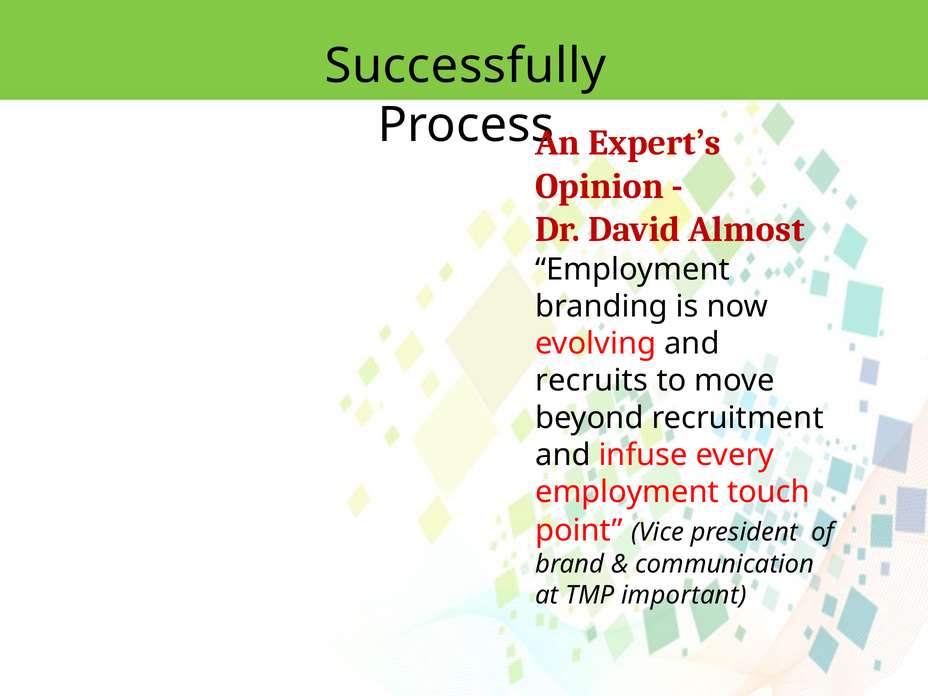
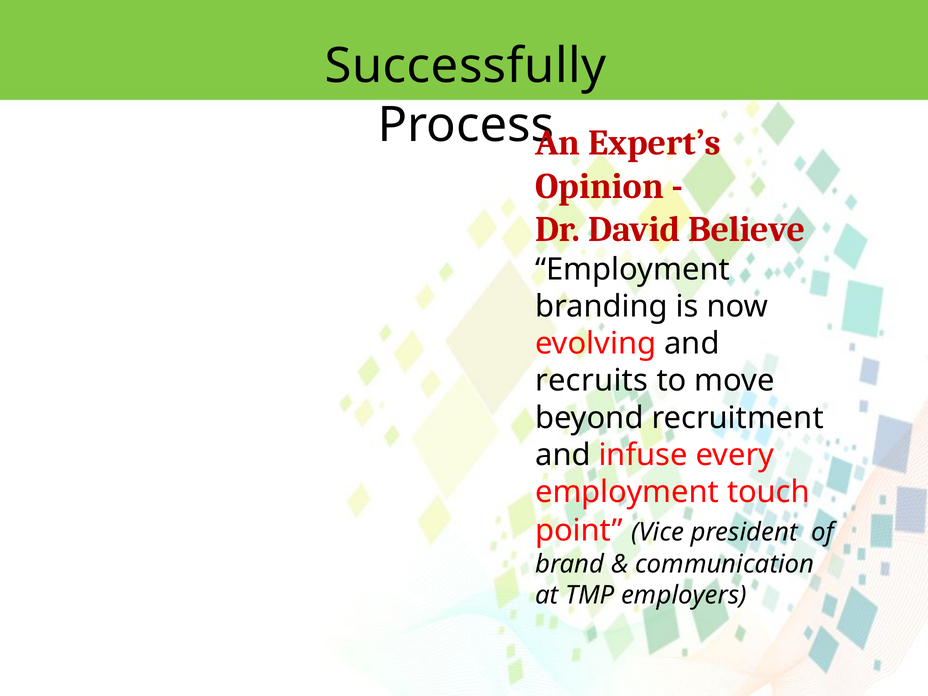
Almost: Almost -> Believe (747, 230)
important: important -> employers (684, 595)
